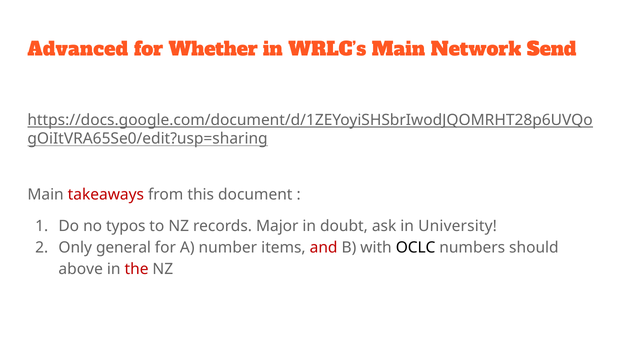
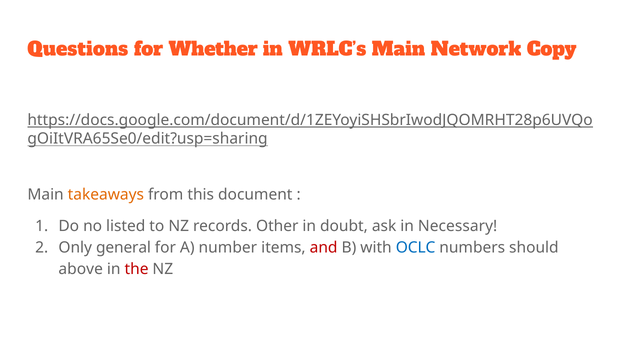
Advanced: Advanced -> Questions (78, 49)
Send: Send -> Copy (552, 49)
takeaways colour: red -> orange (106, 194)
typos: typos -> listed (126, 226)
Major: Major -> Other (277, 226)
University: University -> Necessary (458, 226)
OCLC colour: black -> blue (416, 247)
